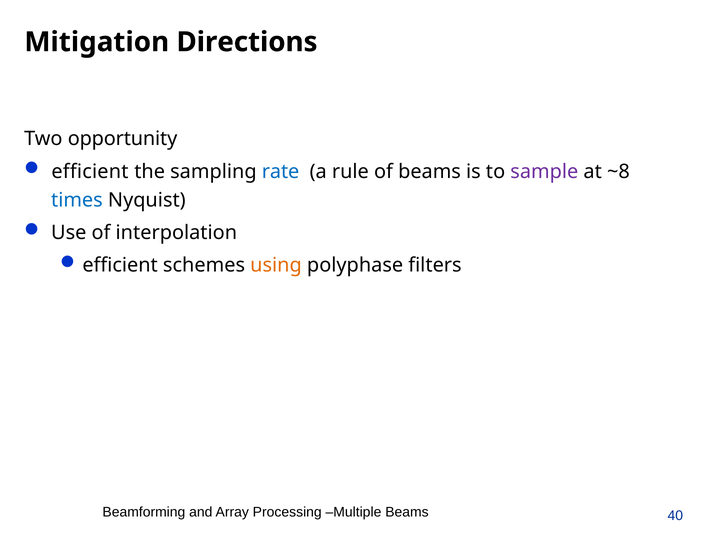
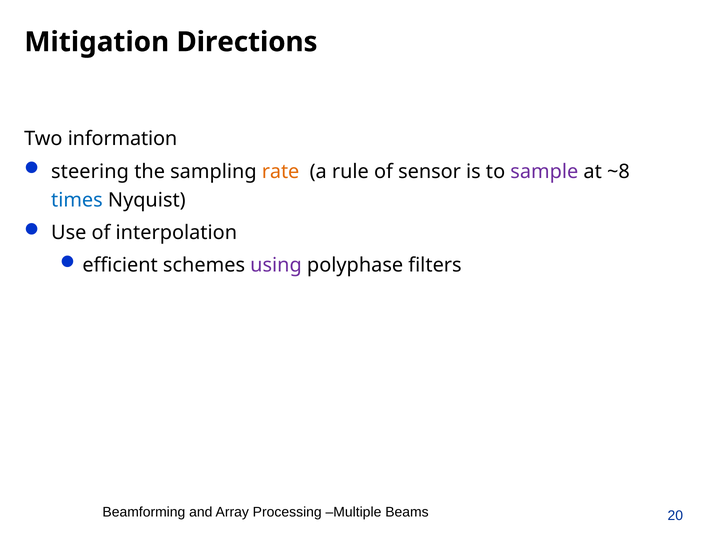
opportunity: opportunity -> information (123, 139)
efficient: efficient -> steering (90, 171)
rate colour: blue -> orange (281, 171)
of beams: beams -> sensor (430, 171)
using colour: orange -> purple (276, 265)
40: 40 -> 20 (675, 516)
